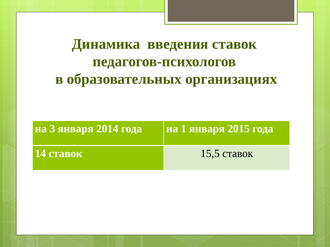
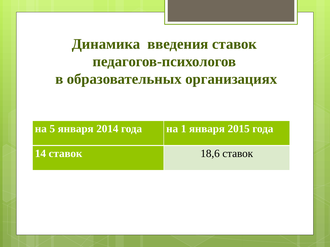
3: 3 -> 5 (52, 129)
15,5: 15,5 -> 18,6 (210, 154)
